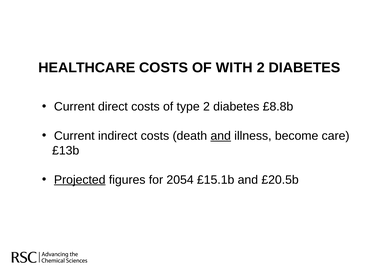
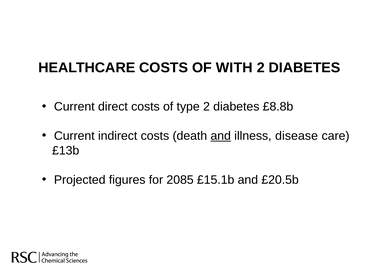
become: become -> disease (297, 136)
Projected underline: present -> none (80, 180)
2054: 2054 -> 2085 (180, 180)
